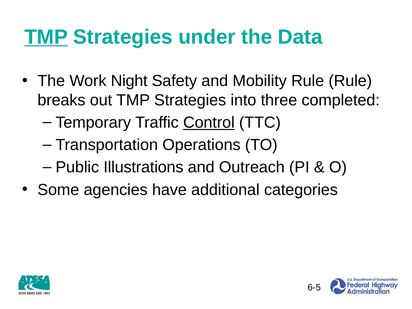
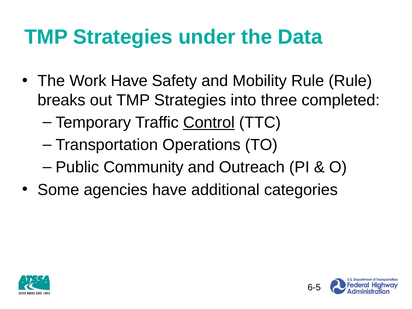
TMP underline: present -> none (46, 37)
Work Night: Night -> Have (129, 81)
Illustrations: Illustrations -> Community (143, 167)
